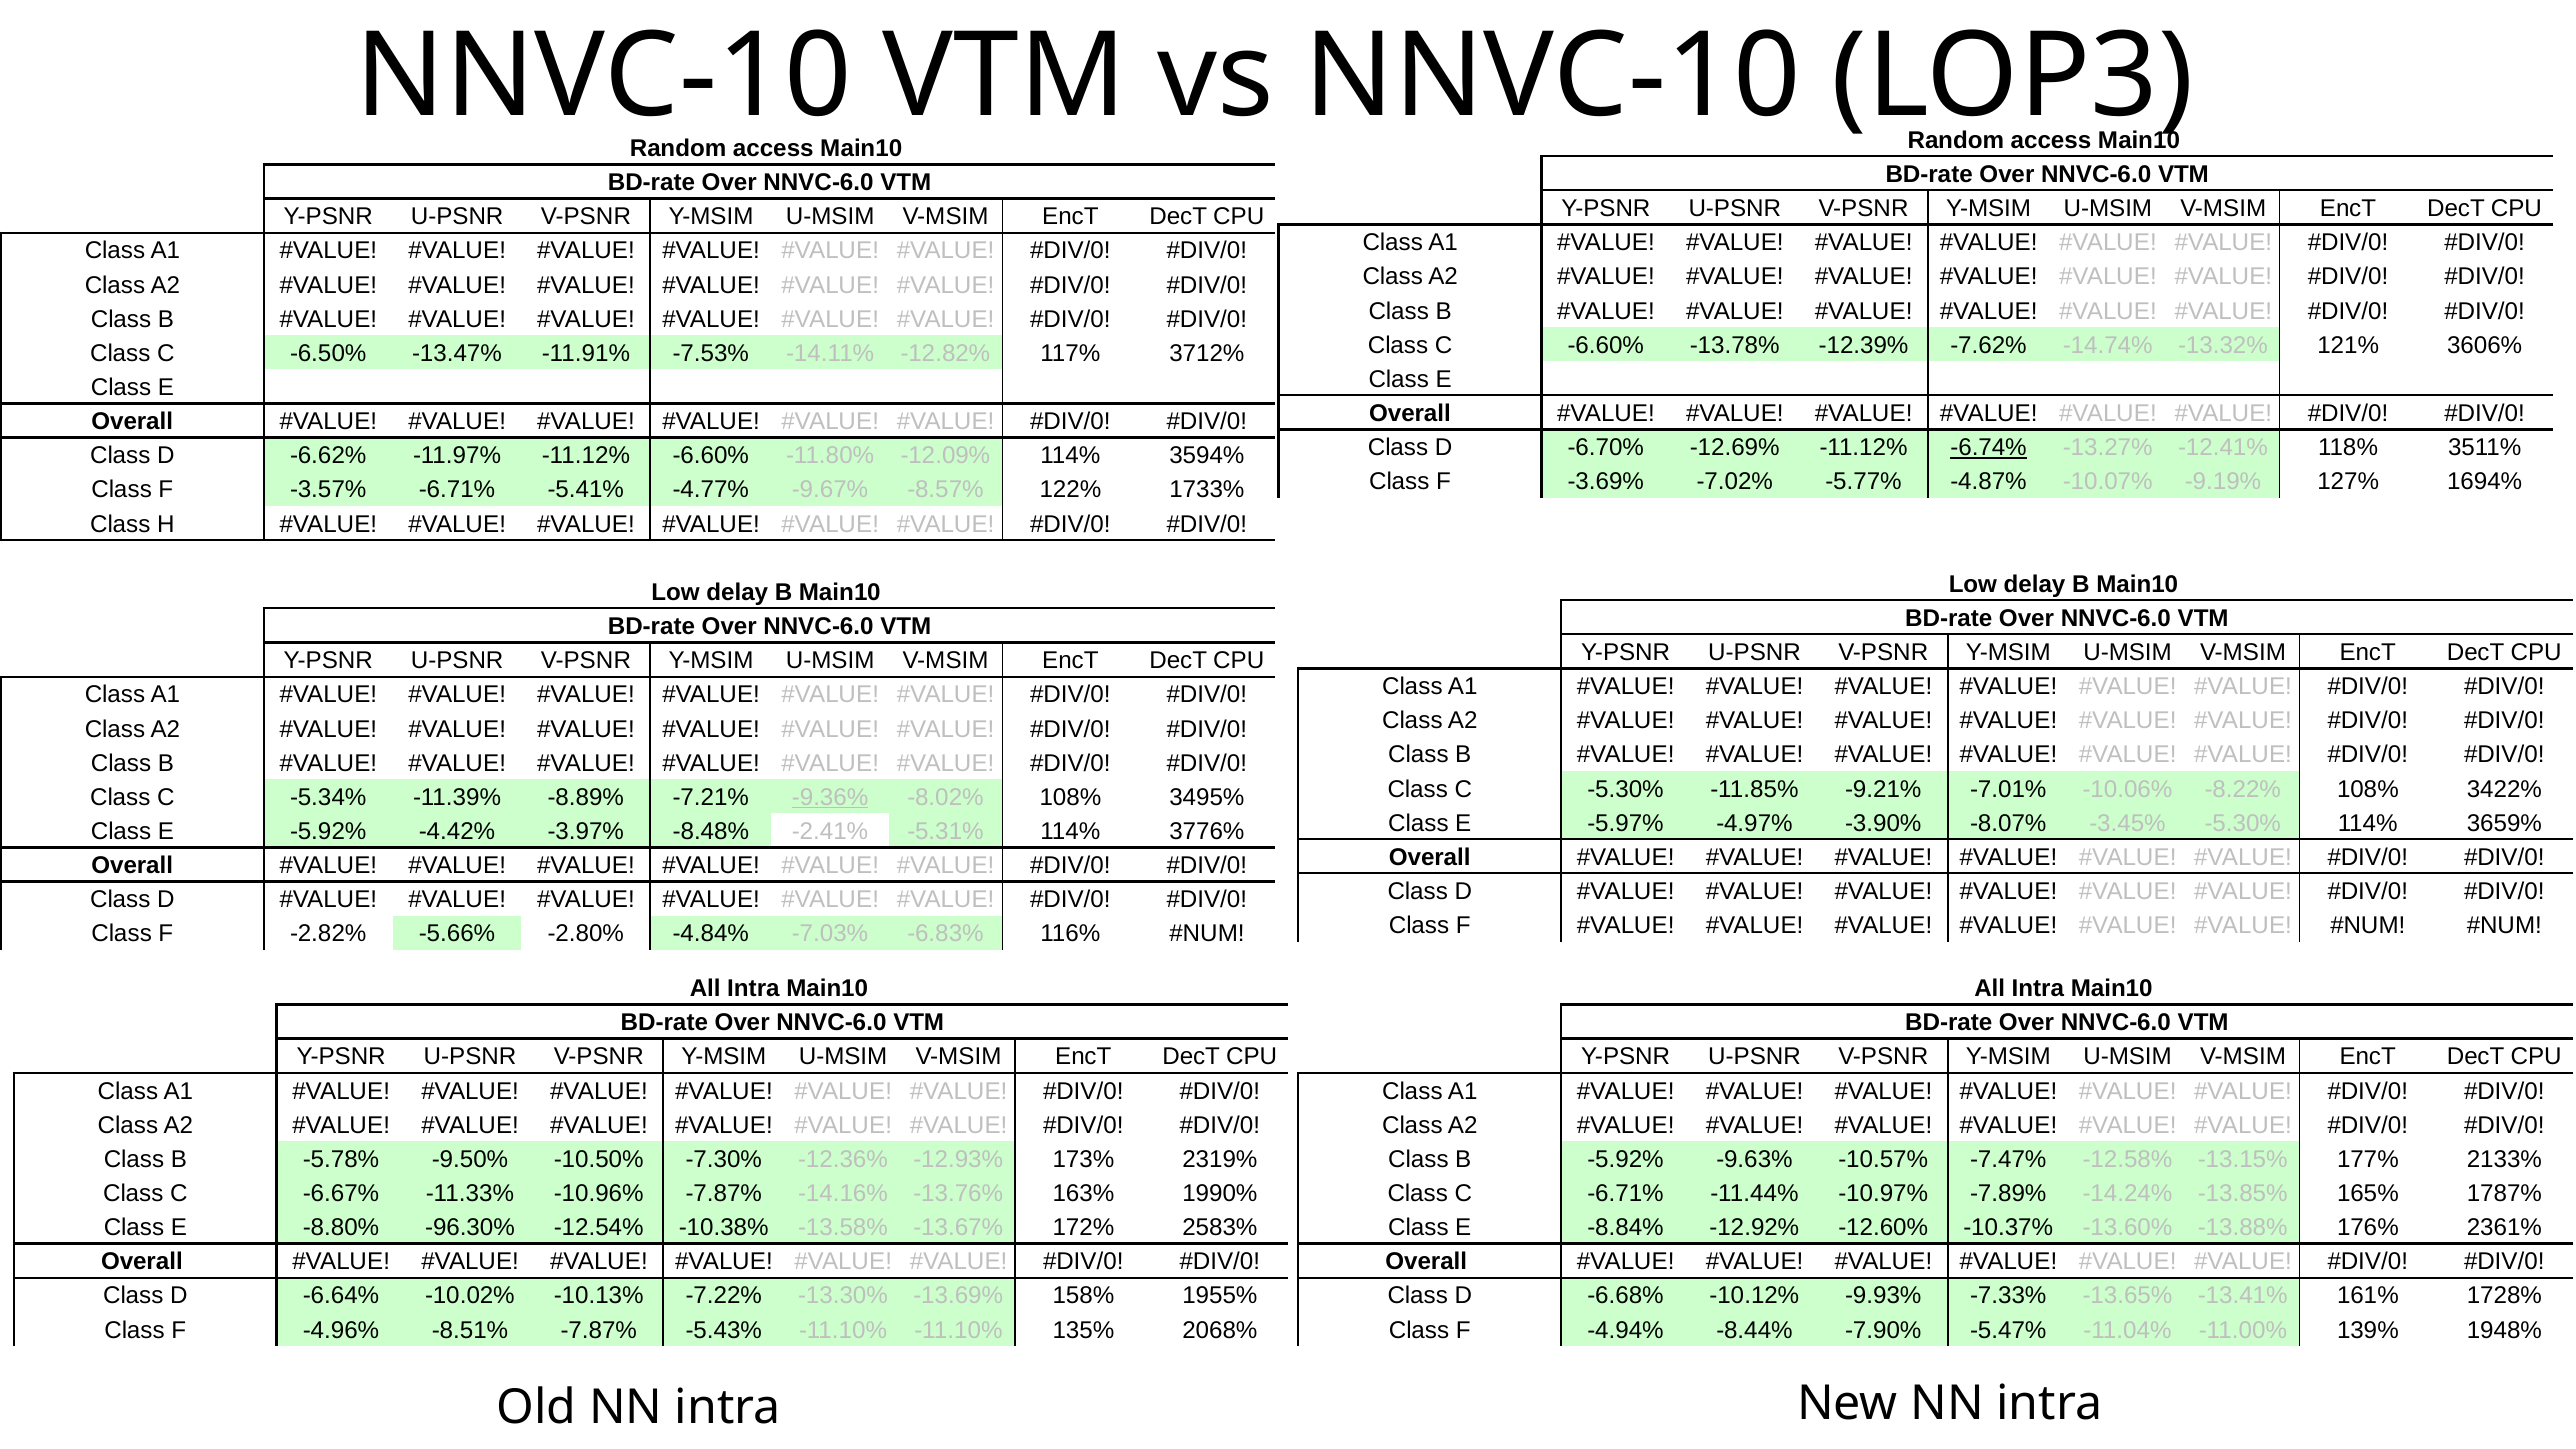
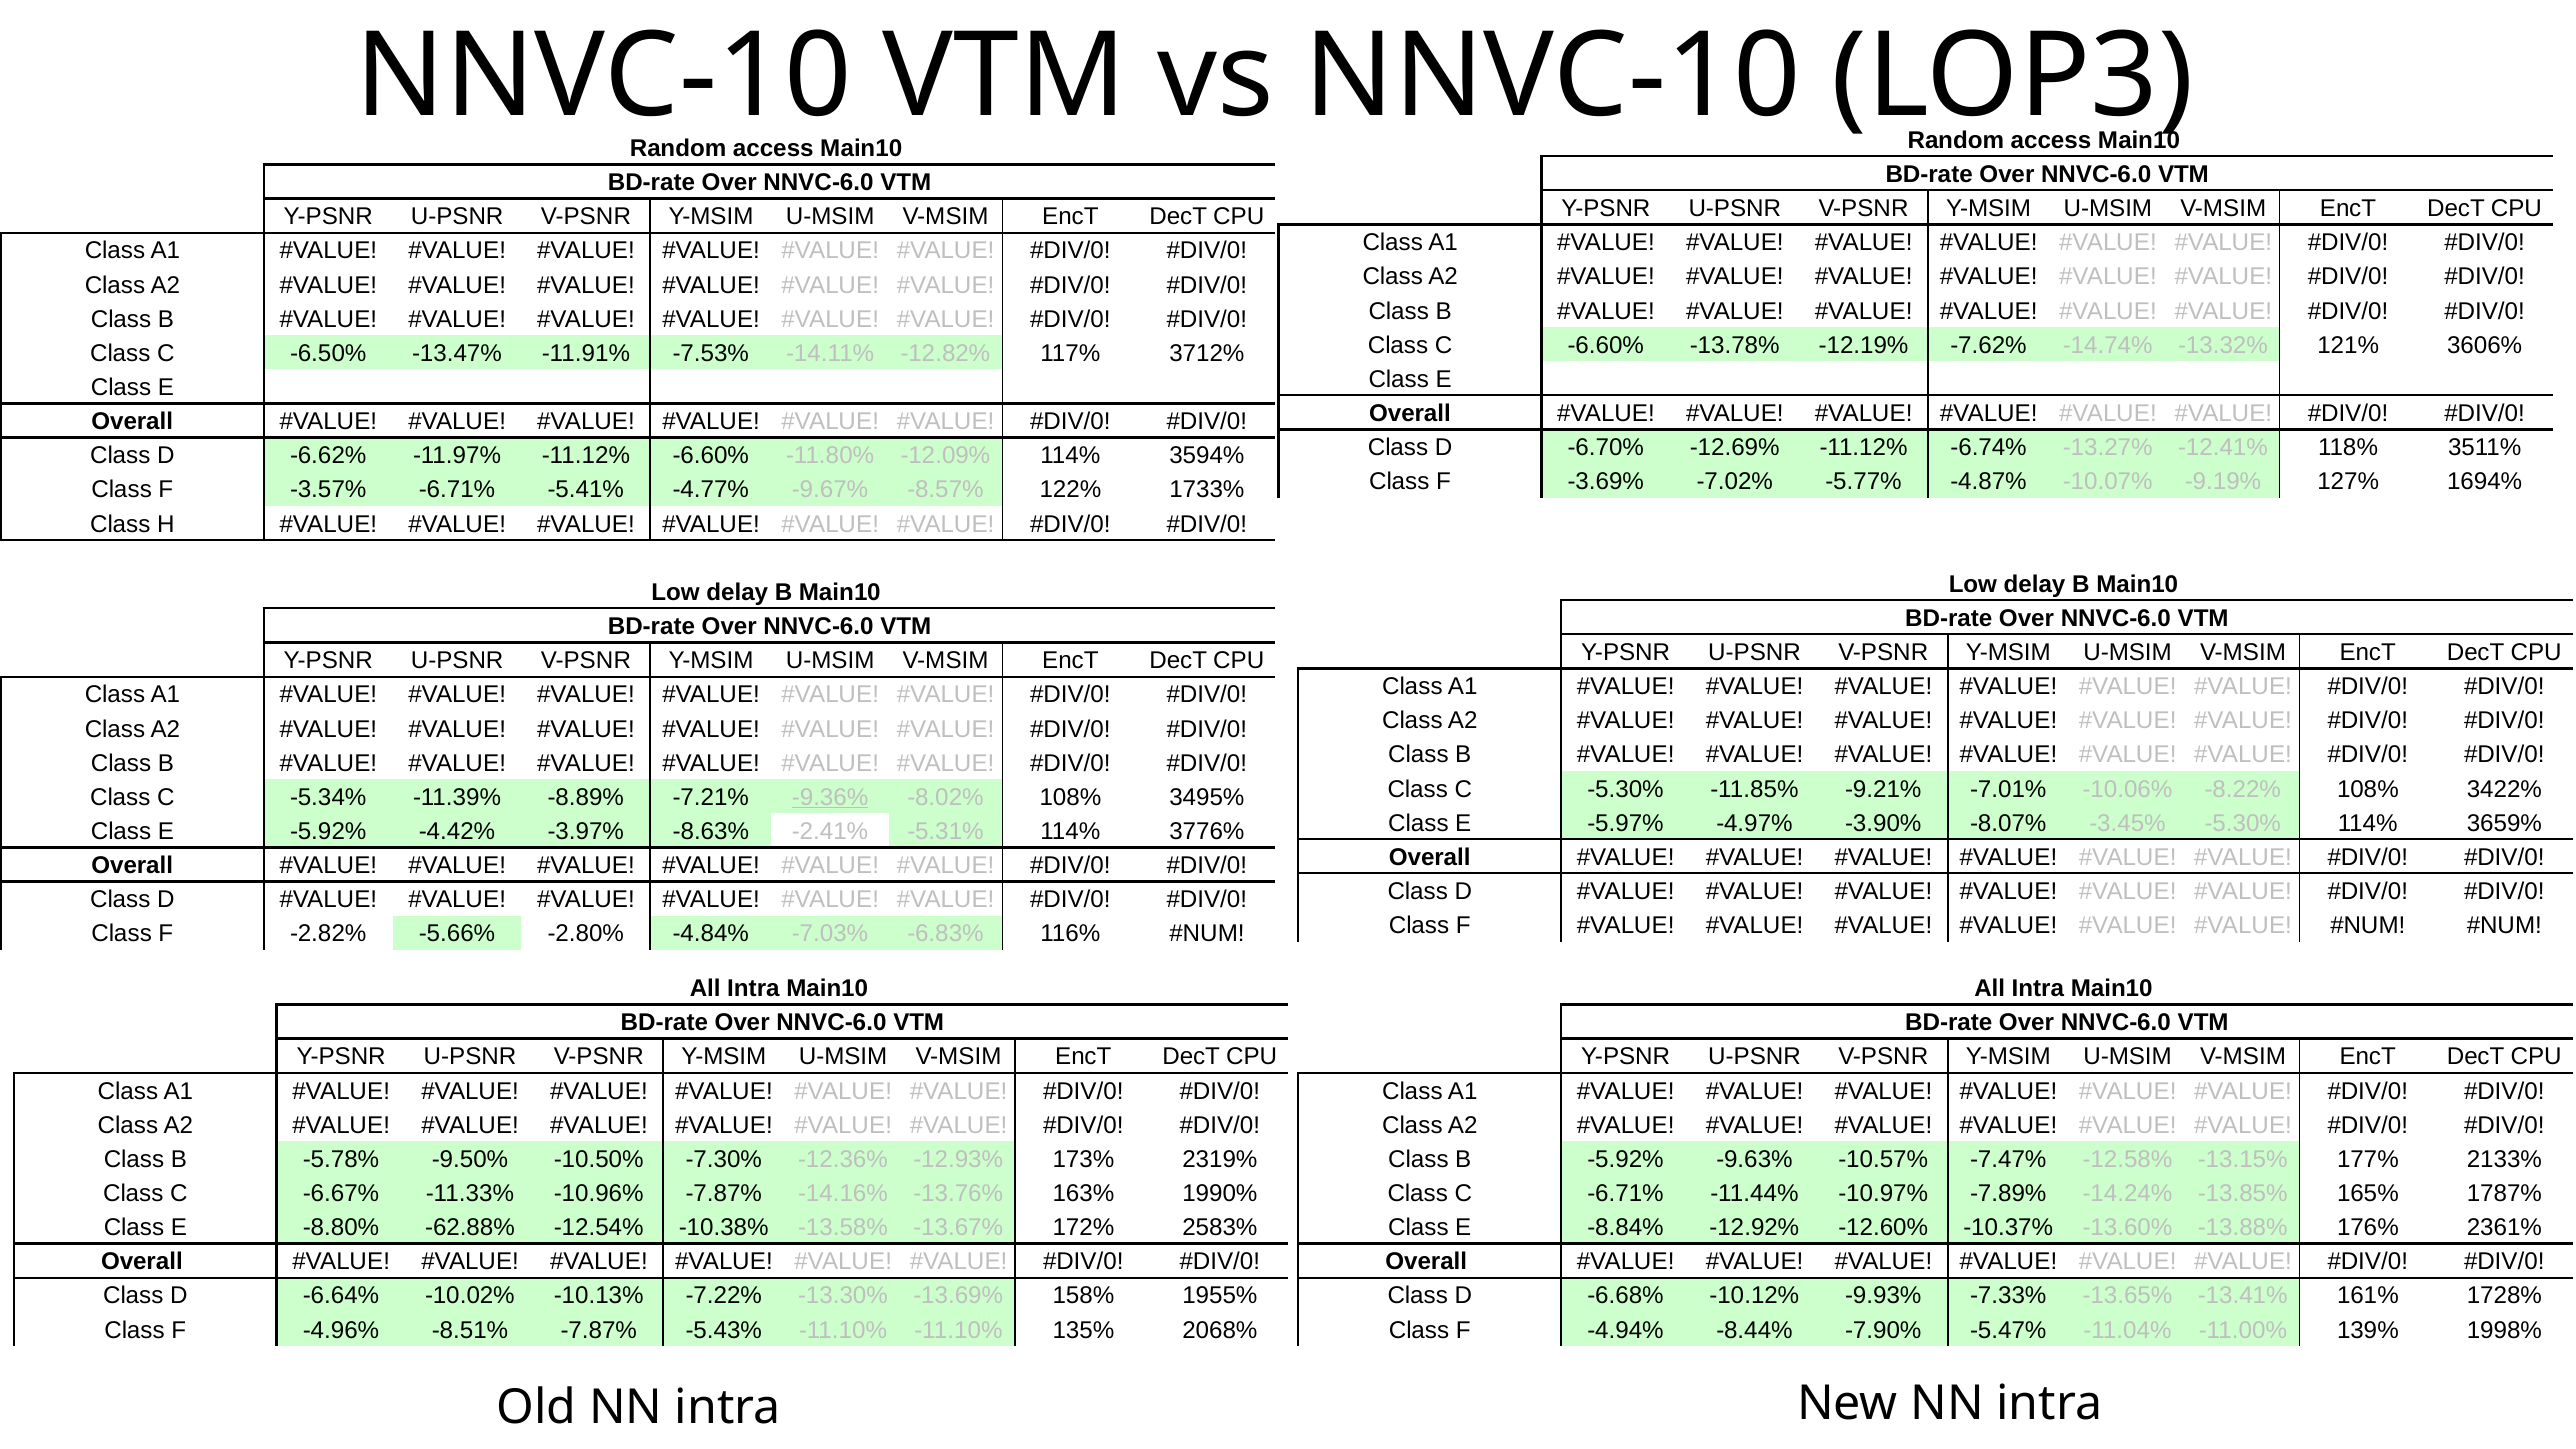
-12.39%: -12.39% -> -12.19% (1864, 345)
-6.74% underline: present -> none (1989, 448)
-8.48%: -8.48% -> -8.63% (711, 832)
-96.30%: -96.30% -> -62.88% (470, 1228)
1948%: 1948% -> 1998% (2504, 1330)
